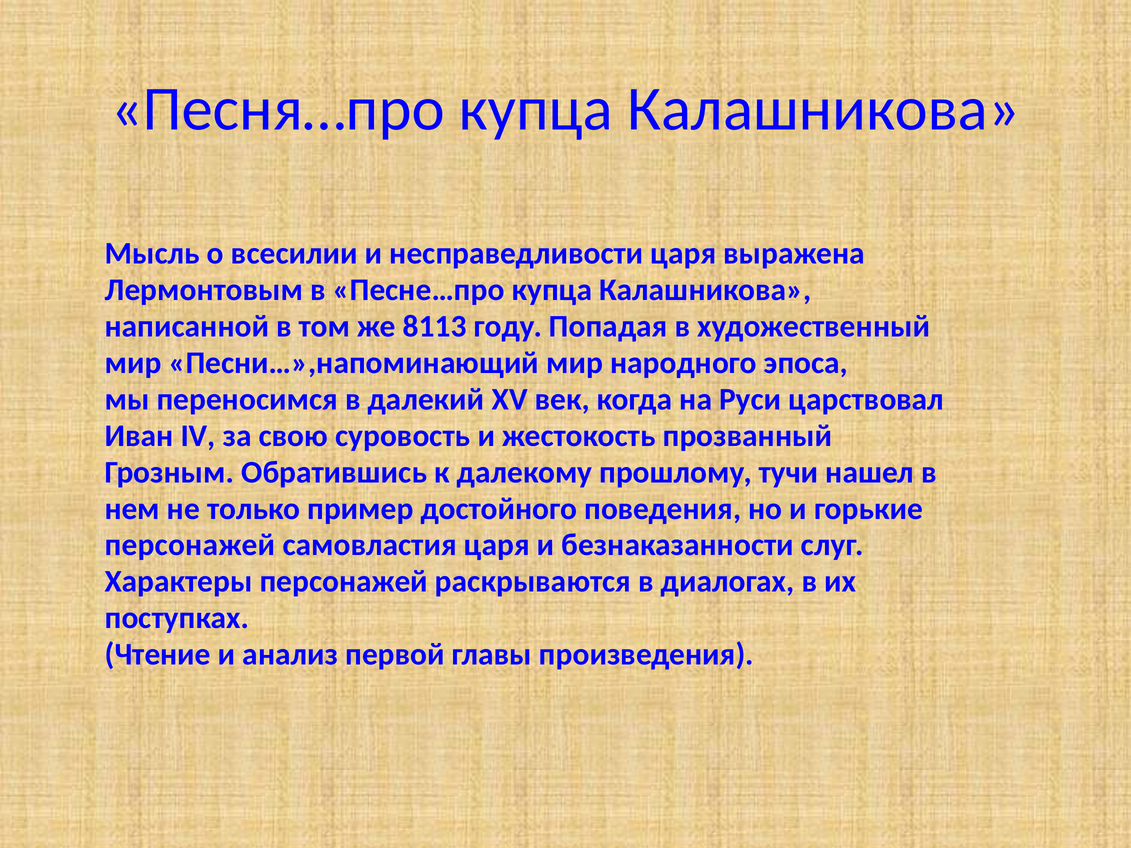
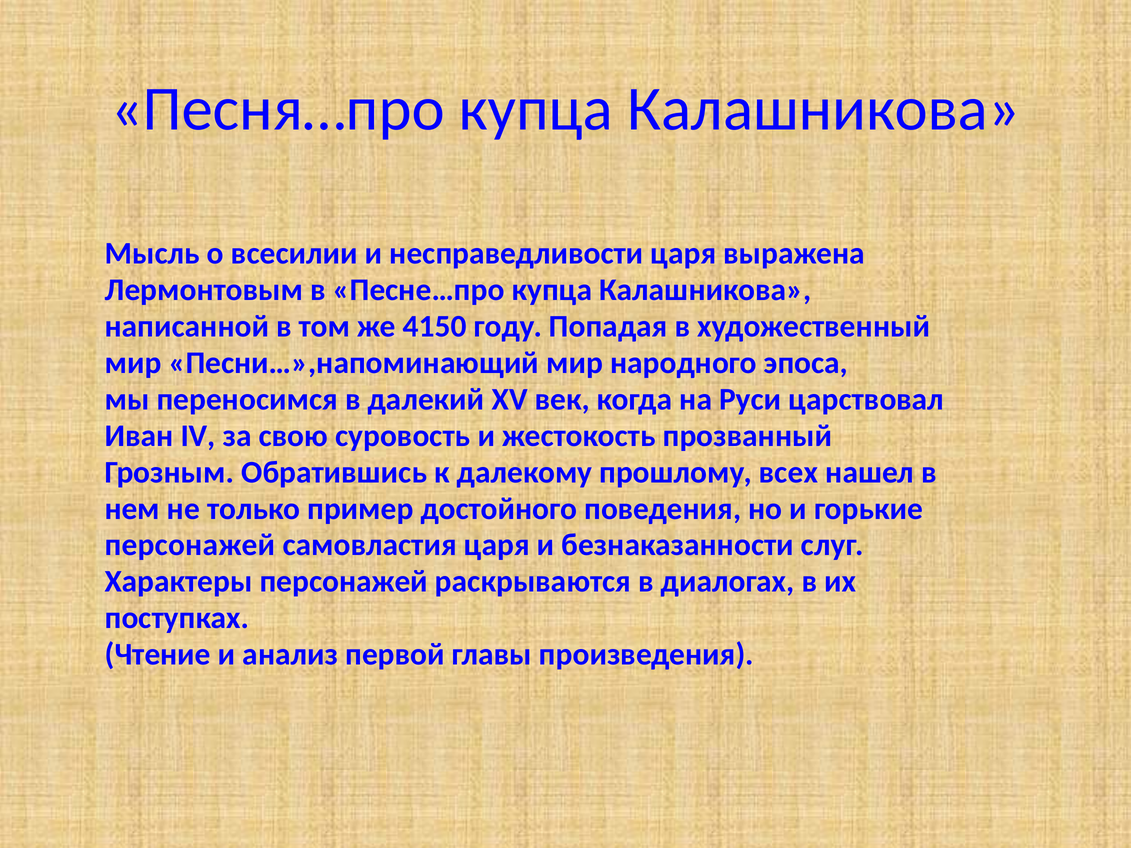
8113: 8113 -> 4150 (435, 326)
тучи: тучи -> всех (788, 472)
